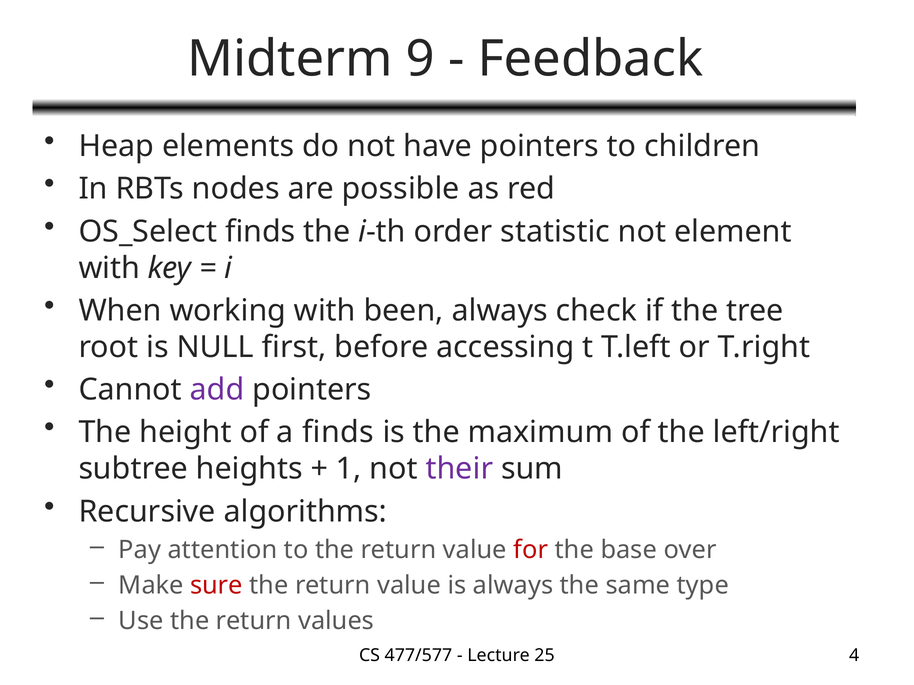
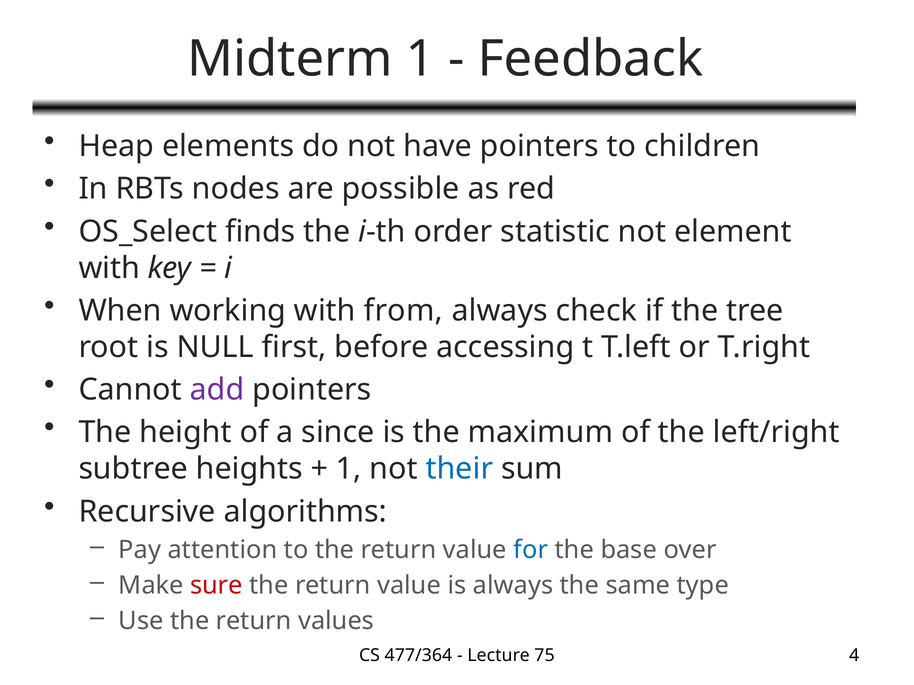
Midterm 9: 9 -> 1 (420, 59)
been: been -> from (403, 311)
a finds: finds -> since (338, 433)
their colour: purple -> blue (459, 469)
for colour: red -> blue (531, 550)
477/577: 477/577 -> 477/364 (418, 656)
25: 25 -> 75 (545, 656)
